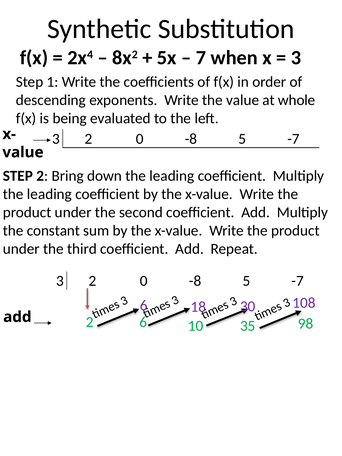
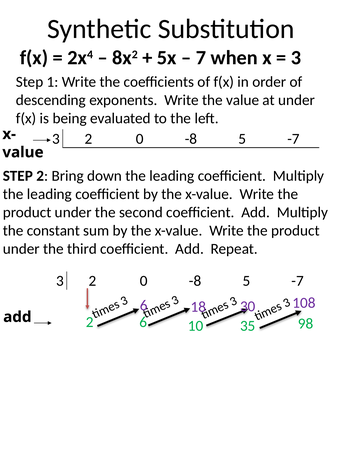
at whole: whole -> under (297, 100)
